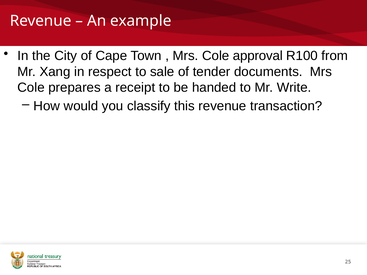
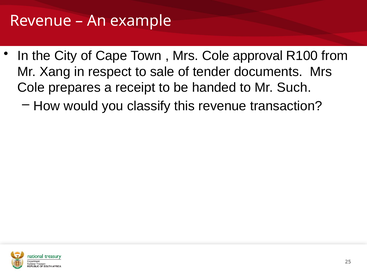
Write: Write -> Such (294, 88)
